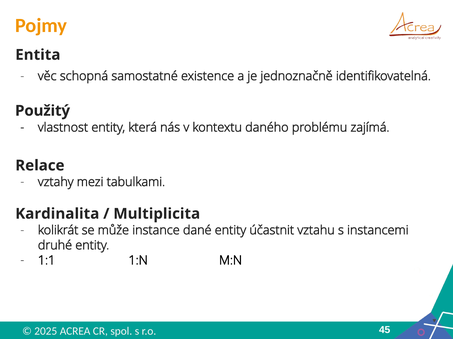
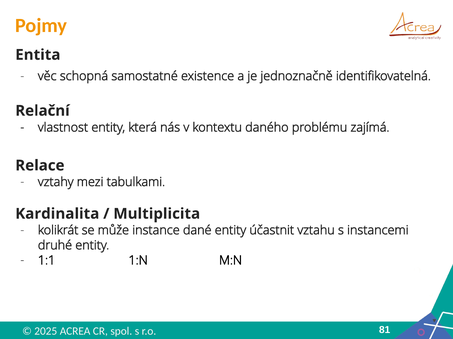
Použitý: Použitý -> Relační (42, 111)
45: 45 -> 81 (385, 331)
